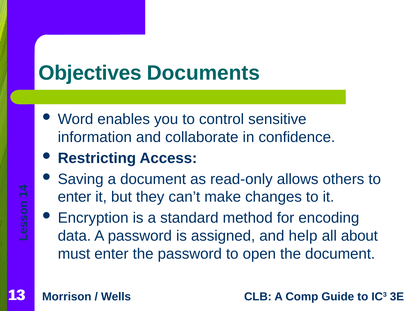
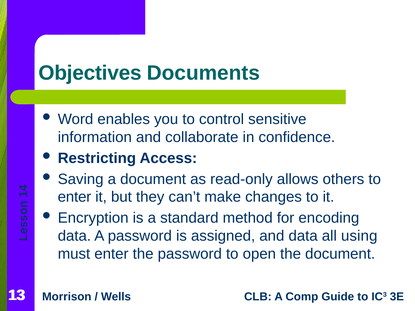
and help: help -> data (303, 236)
about: about -> using (359, 236)
